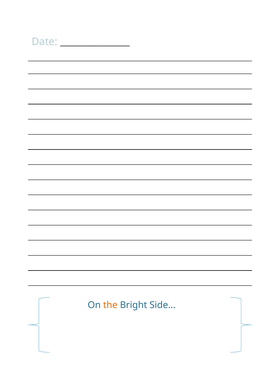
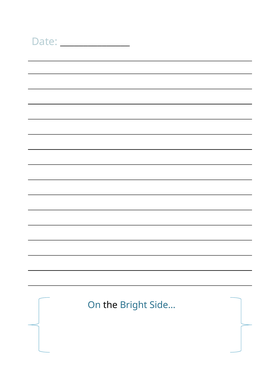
the colour: orange -> black (110, 305)
